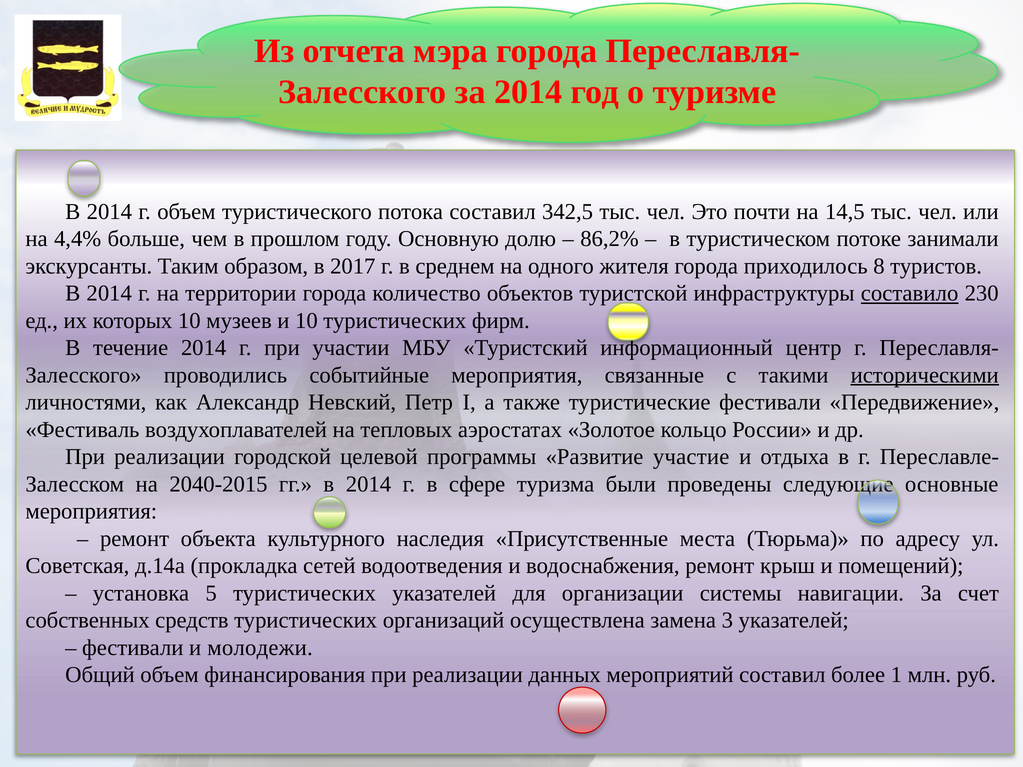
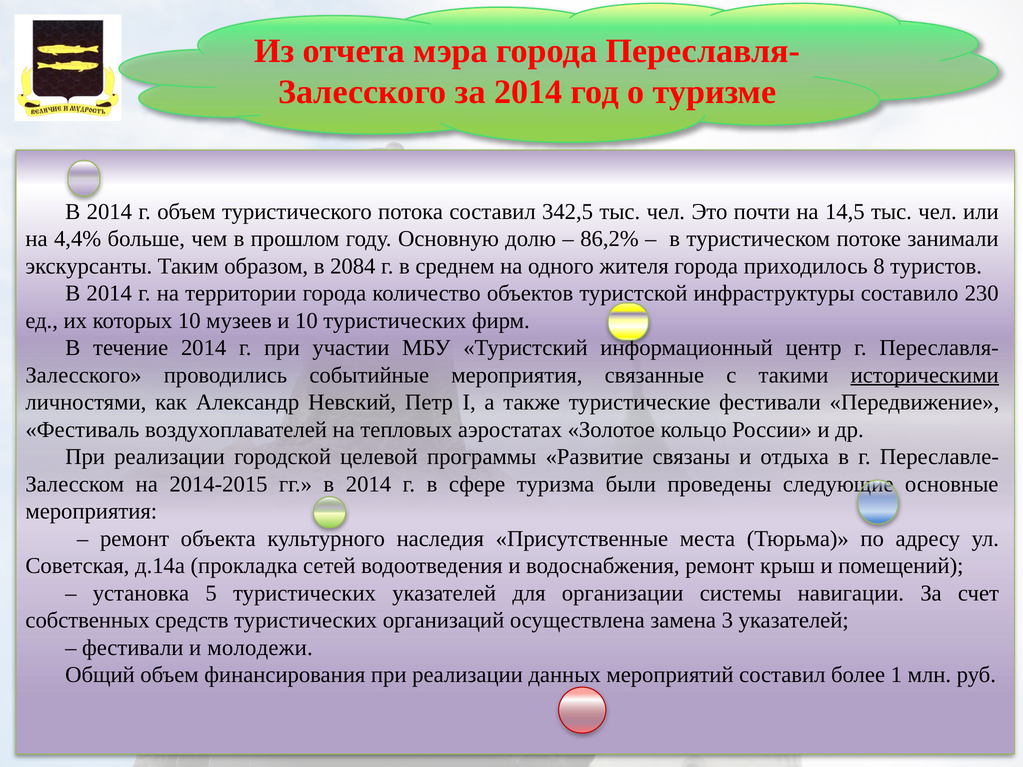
2017: 2017 -> 2084 (353, 266)
составило underline: present -> none (910, 293)
участие: участие -> связаны (691, 457)
2040-2015: 2040-2015 -> 2014-2015 (218, 484)
